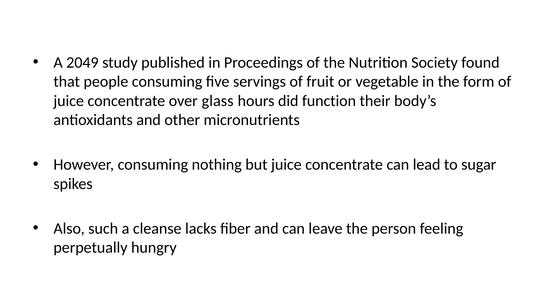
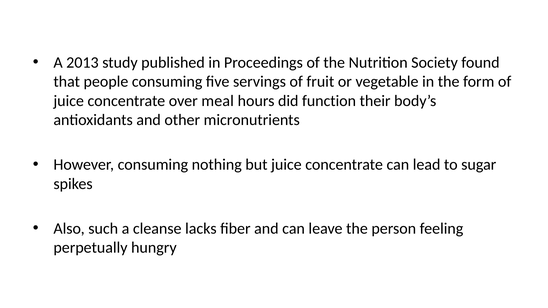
2049: 2049 -> 2013 (82, 63)
glass: glass -> meal (218, 101)
